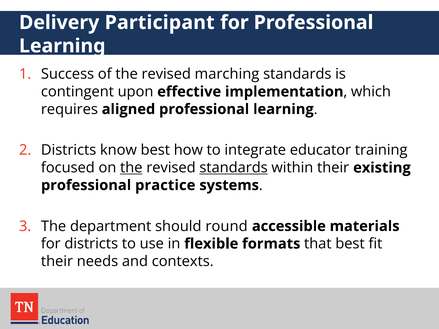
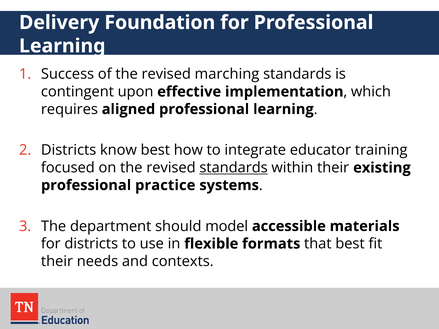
Participant: Participant -> Foundation (160, 23)
the underline: present -> none (131, 168)
round: round -> model (227, 226)
